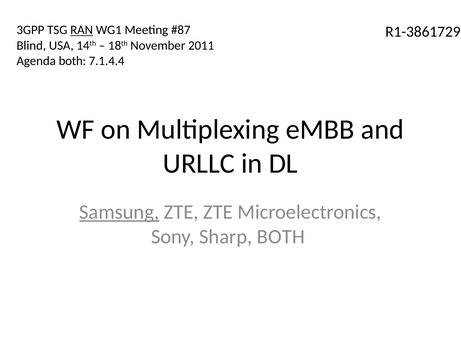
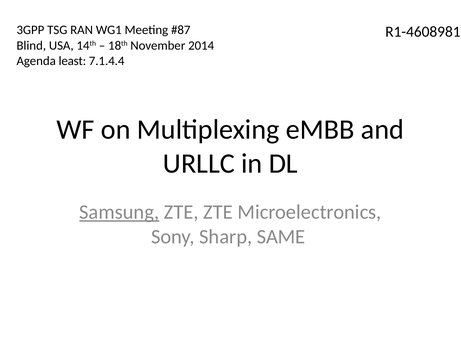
RAN underline: present -> none (82, 30)
R1-3861729: R1-3861729 -> R1-4608981 (423, 32)
2011: 2011 -> 2014 (201, 45)
Agenda both: both -> least (72, 61)
Sharp BOTH: BOTH -> SAME (281, 237)
